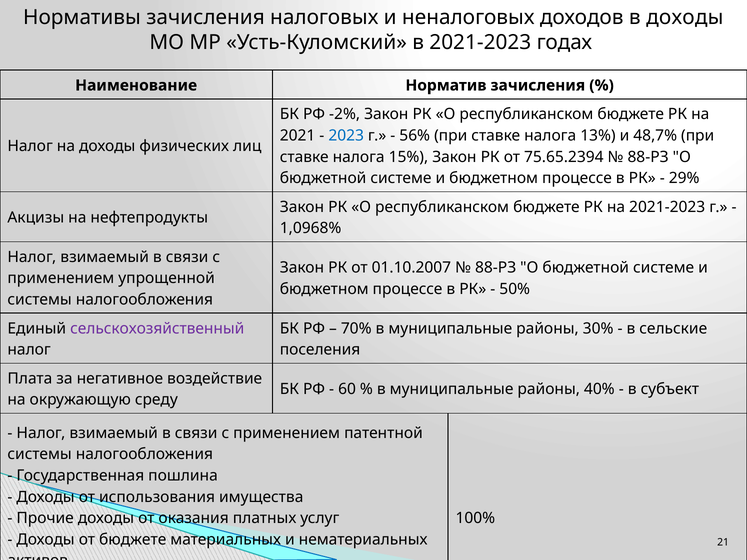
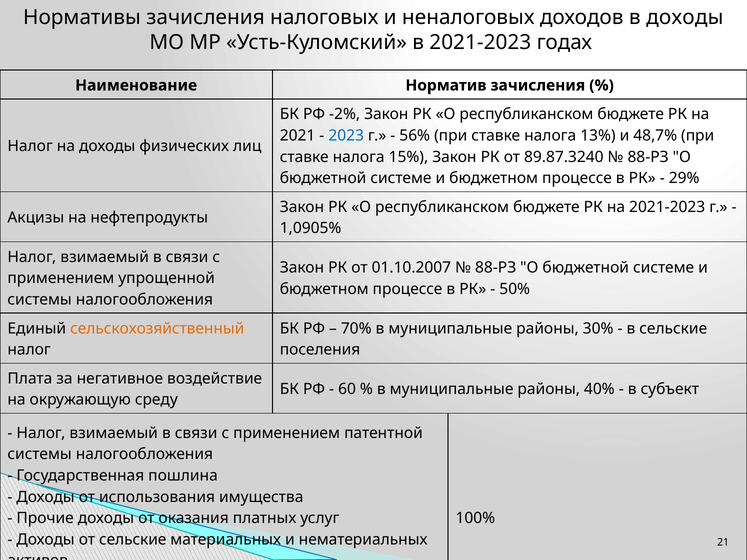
75.65.2394: 75.65.2394 -> 89.87.3240 (564, 157)
1,0968%: 1,0968% -> 1,0905% (311, 228)
сельскохозяйственный colour: purple -> orange (157, 329)
от бюджете: бюджете -> сельские (133, 540)
